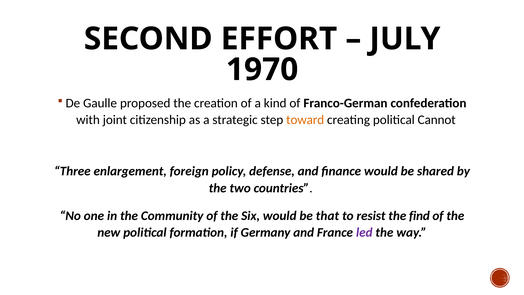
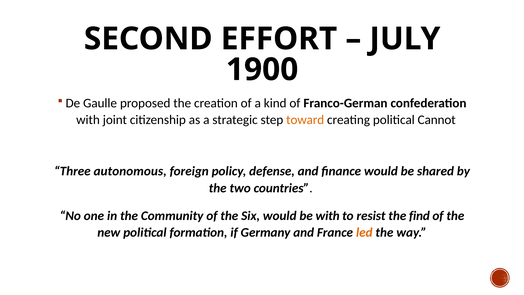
1970: 1970 -> 1900 (262, 70)
enlargement: enlargement -> autonomous (130, 171)
be that: that -> with (328, 216)
led colour: purple -> orange (364, 232)
